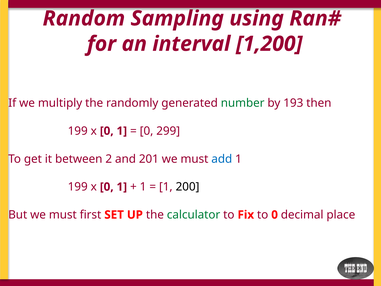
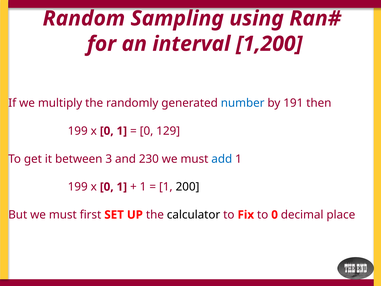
number colour: green -> blue (243, 103)
193: 193 -> 191 (293, 103)
299: 299 -> 129 (168, 131)
2: 2 -> 3 (109, 159)
201: 201 -> 230 (149, 159)
calculator colour: green -> black (194, 215)
